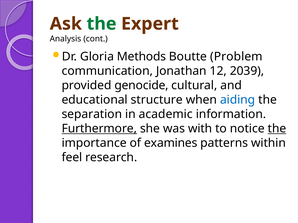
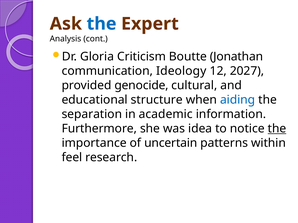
the colour: green -> blue (102, 24)
Methods: Methods -> Criticism (141, 57)
Problem: Problem -> Jonathan (237, 57)
Jonathan: Jonathan -> Ideology (181, 71)
2039: 2039 -> 2027 (247, 71)
Furthermore underline: present -> none (99, 129)
with: with -> idea (200, 129)
examines: examines -> uncertain (171, 143)
